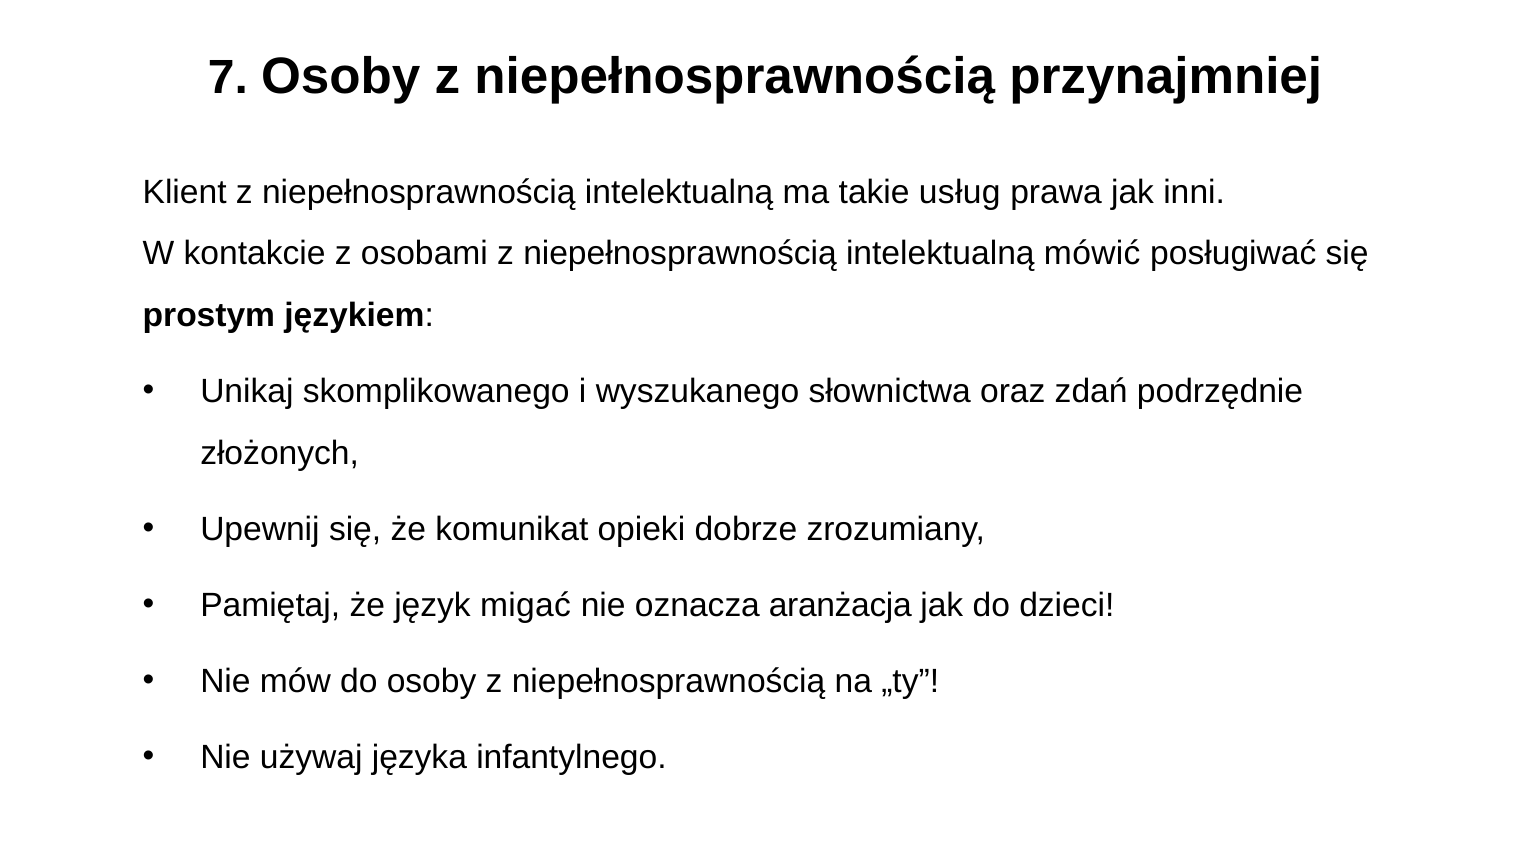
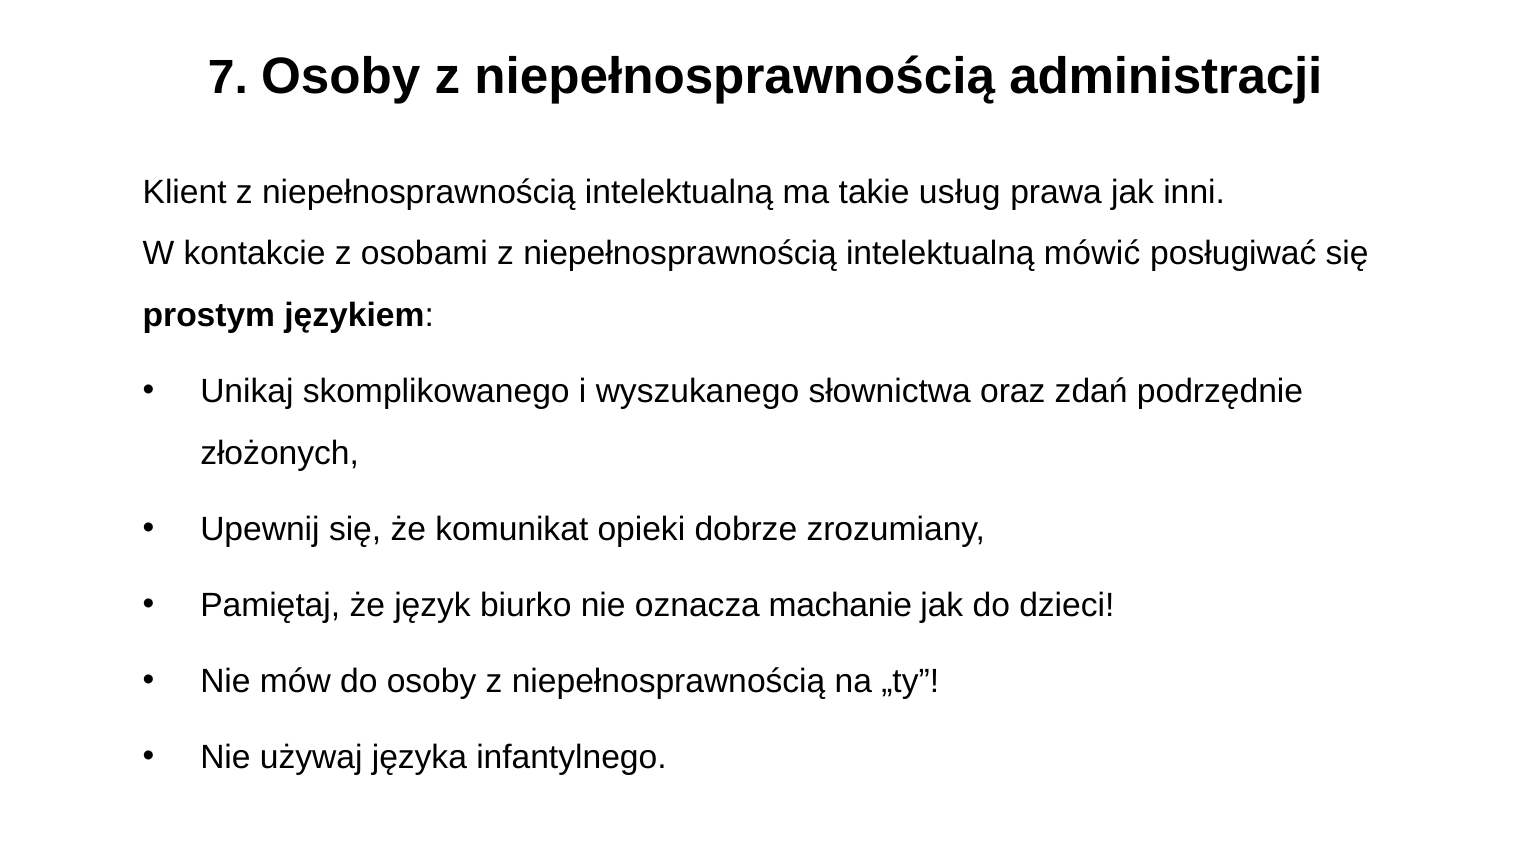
przynajmniej: przynajmniej -> administracji (1166, 77)
migać: migać -> biurko (526, 605)
aranżacja: aranżacja -> machanie (840, 605)
